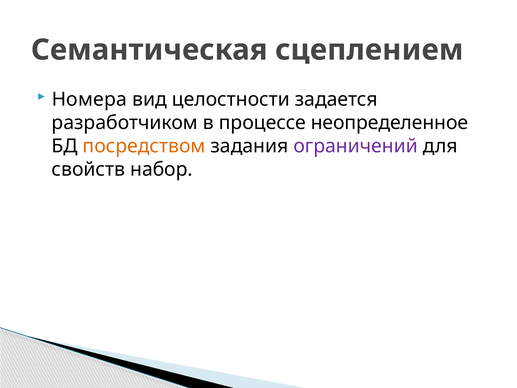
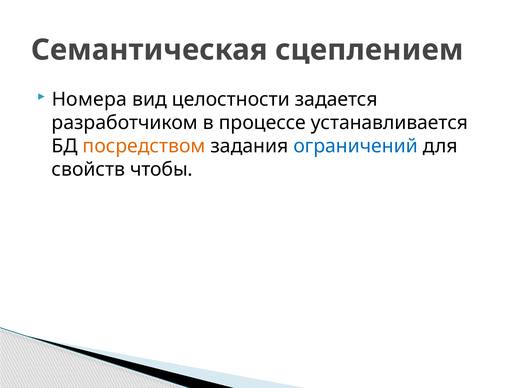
неопределенное: неопределенное -> устанавливается (389, 123)
ограничений colour: purple -> blue (356, 146)
набор: набор -> чтобы (161, 169)
